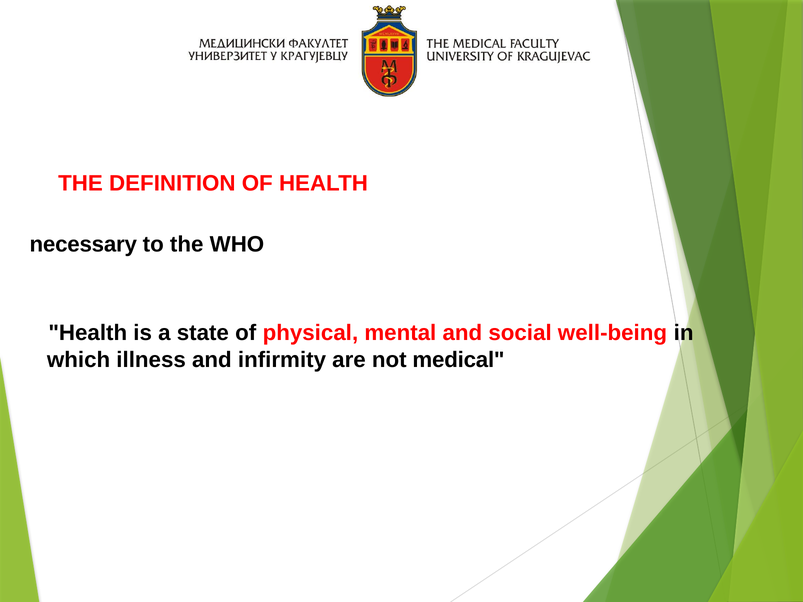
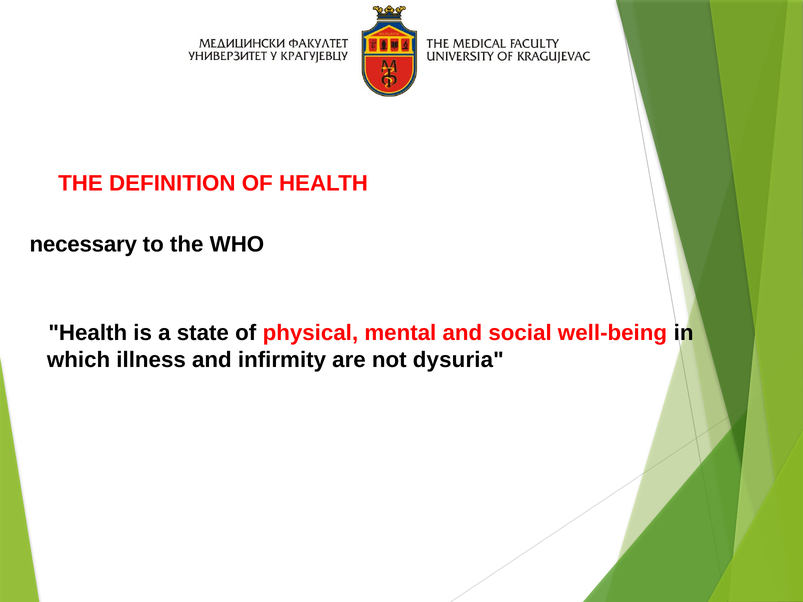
medical: medical -> dysuria (458, 360)
